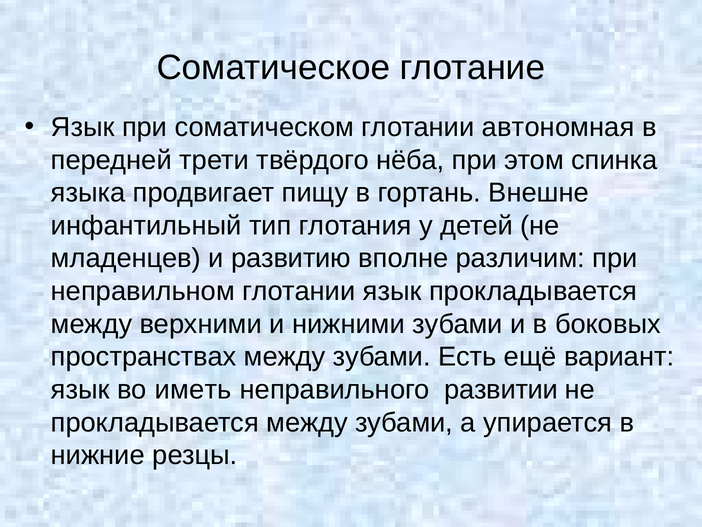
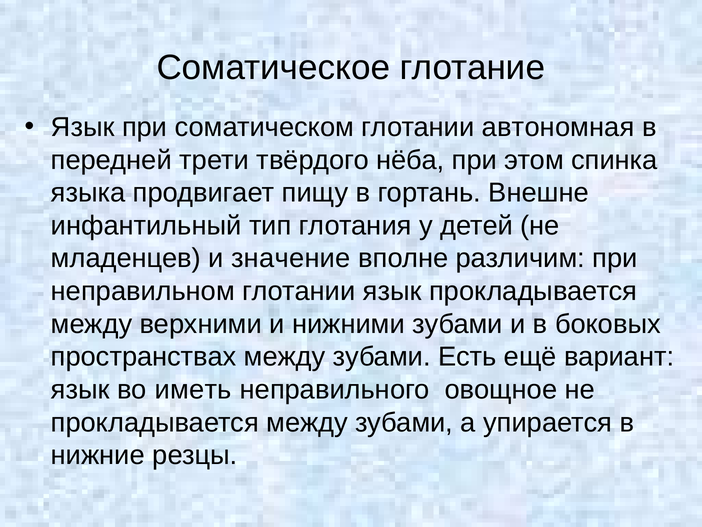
развитию: развитию -> значение (291, 258)
развитии: развитии -> овощное (501, 389)
